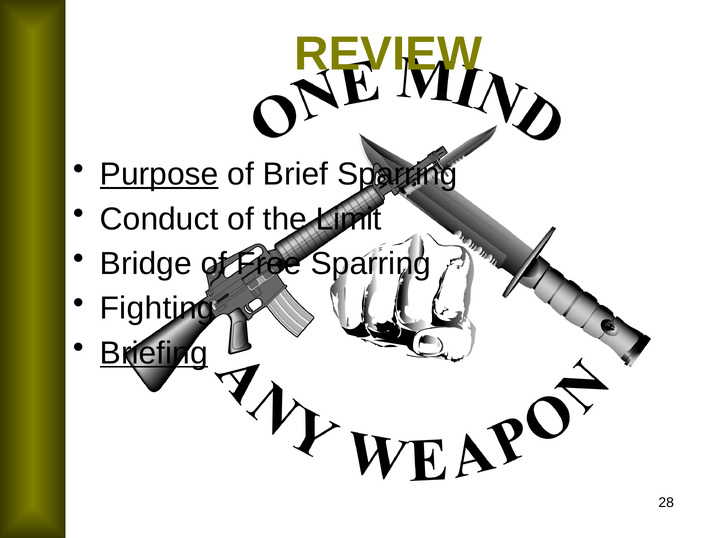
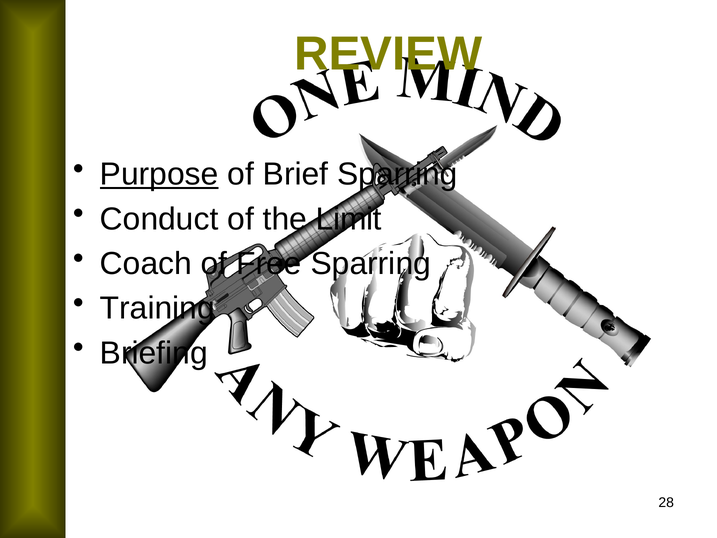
Bridge: Bridge -> Coach (146, 264)
Fighting: Fighting -> Training (157, 308)
Briefing underline: present -> none (154, 353)
